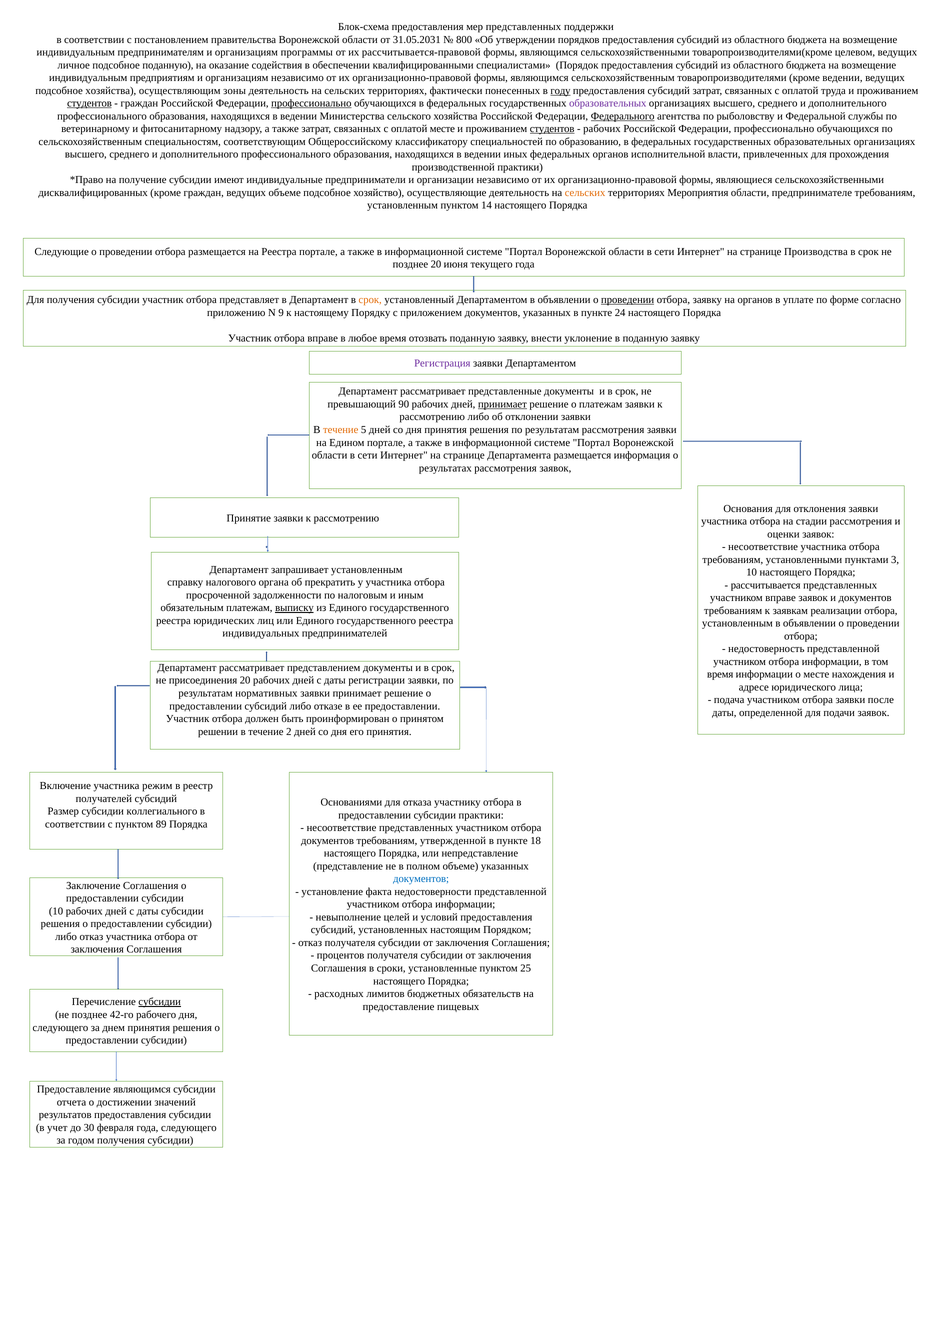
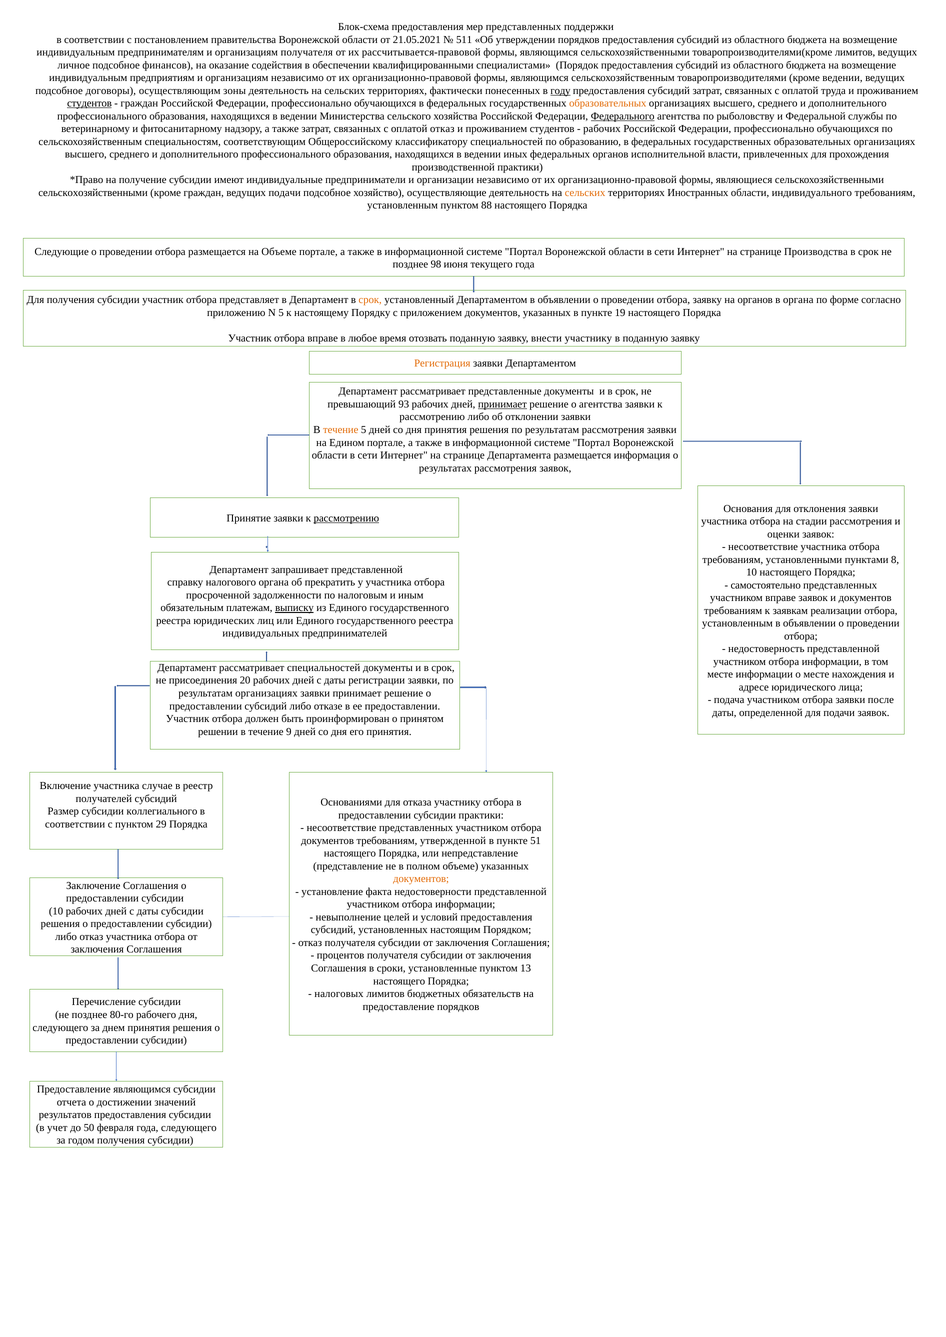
31.05.2031: 31.05.2031 -> 21.05.2021 (417, 40)
800: 800 -> 511 (464, 40)
организациям программы: программы -> получателя (307, 52)
товаропроизводителями(кроме целевом: целевом -> лимитов (855, 52)
подсобное поданную: поданную -> финансов (168, 65)
подсобное хозяйства: хозяйства -> договоры (111, 91)
профессионально underline: present -> none (311, 103)
образовательных colour: purple -> orange (608, 103)
оплатой месте: месте -> отказ (442, 129)
студентов underline: present -> none (552, 129)
дисквалифицированных: дисквалифицированных -> сельскохозяйственными (93, 193)
ведущих объеме: объеме -> подачи (285, 193)
Мероприятия: Мероприятия -> Иностранных (698, 193)
предпринимателе: предпринимателе -> индивидуального (812, 193)
14: 14 -> 88 (487, 205)
на Реестра: Реестра -> Объеме (279, 251)
позднее 20: 20 -> 98 (436, 264)
проведении underline: present -> none (628, 300)
в уплате: уплате -> органа (798, 300)
N 9: 9 -> 5 (281, 312)
24: 24 -> 19 (620, 312)
внести уклонение: уклонение -> участнику (588, 338)
Регистрация colour: purple -> orange (442, 363)
90: 90 -> 93 (404, 404)
о платежам: платежам -> агентства (601, 404)
рассмотрению underline: none -> present (346, 518)
3: 3 -> 8 (895, 559)
запрашивает установленным: установленным -> представленной (367, 569)
рассчитывается: рассчитывается -> самостоятельно (766, 585)
рассматривает представлением: представлением -> специальностей (324, 668)
время: время -> месте (720, 674)
результатам нормативных: нормативных -> организациях (266, 693)
2: 2 -> 9 (289, 731)
режим: режим -> случае (157, 786)
89: 89 -> 29 (161, 824)
18: 18 -> 51 (536, 840)
документов colour: blue -> orange (421, 879)
25: 25 -> 13 (526, 968)
расходных: расходных -> налоговых (339, 993)
субсидии underline: present -> none (160, 1002)
предоставление пищевых: пищевых -> порядков (458, 1006)
42-го: 42-го -> 80-го (122, 1014)
30: 30 -> 50 (89, 1127)
